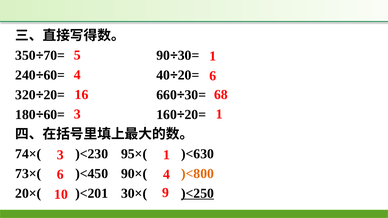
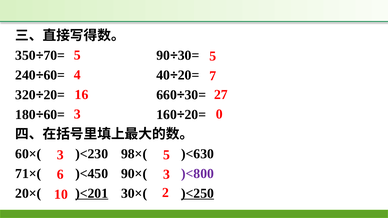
5 1: 1 -> 5 (213, 56)
4 6: 6 -> 7 (213, 76)
68: 68 -> 27 (221, 95)
1: 1 -> 0 (219, 114)
74×(: 74×( -> 60×( (28, 154)
95×(: 95×( -> 98×( (134, 154)
1: 1 -> 5 (167, 155)
73×(: 73×( -> 71×( (28, 174)
)<800 colour: orange -> purple (198, 174)
6 4: 4 -> 3 (167, 174)
)<201 underline: none -> present (92, 193)
9: 9 -> 2 (166, 193)
